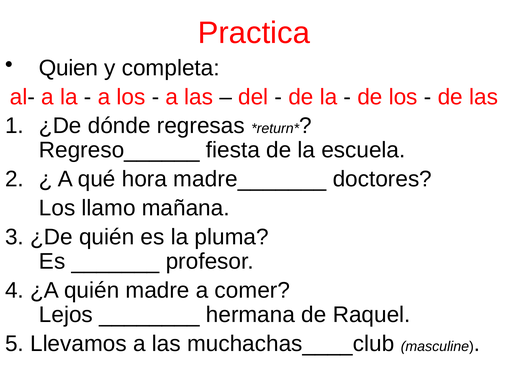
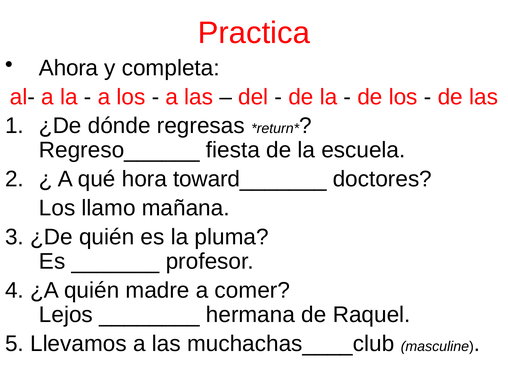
Quien: Quien -> Ahora (69, 68)
madre_______: madre_______ -> toward_______ (250, 179)
